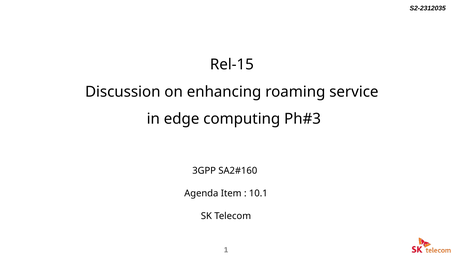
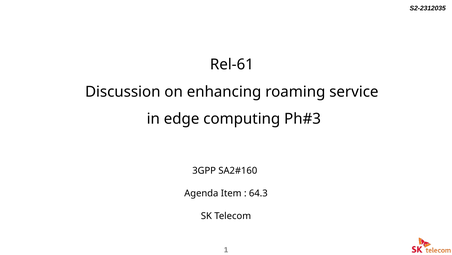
Rel-15: Rel-15 -> Rel-61 (232, 64)
10.1: 10.1 -> 64.3 (258, 193)
